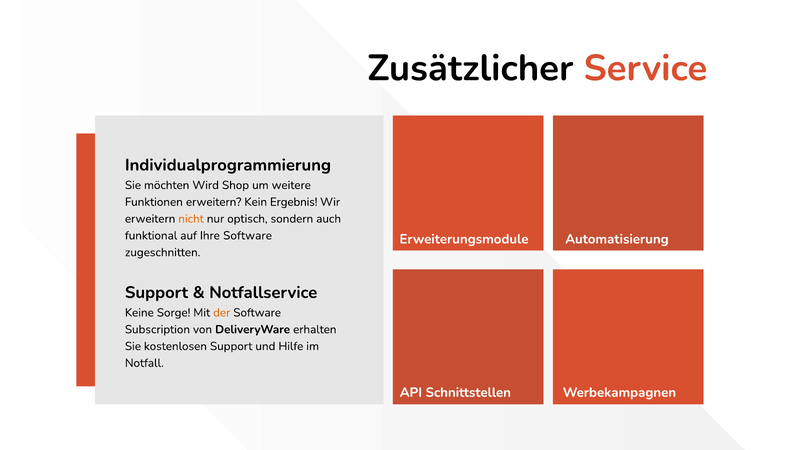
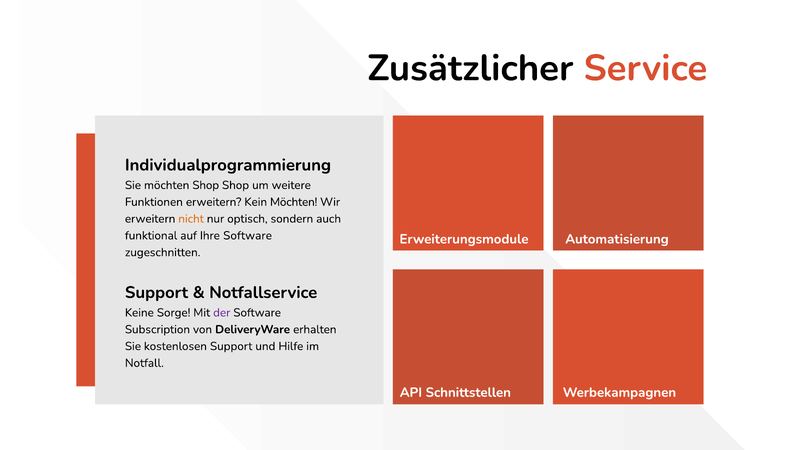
möchten Wird: Wird -> Shop (206, 185)
Kein Ergebnis: Ergebnis -> Möchten (294, 202)
der colour: orange -> purple (222, 312)
